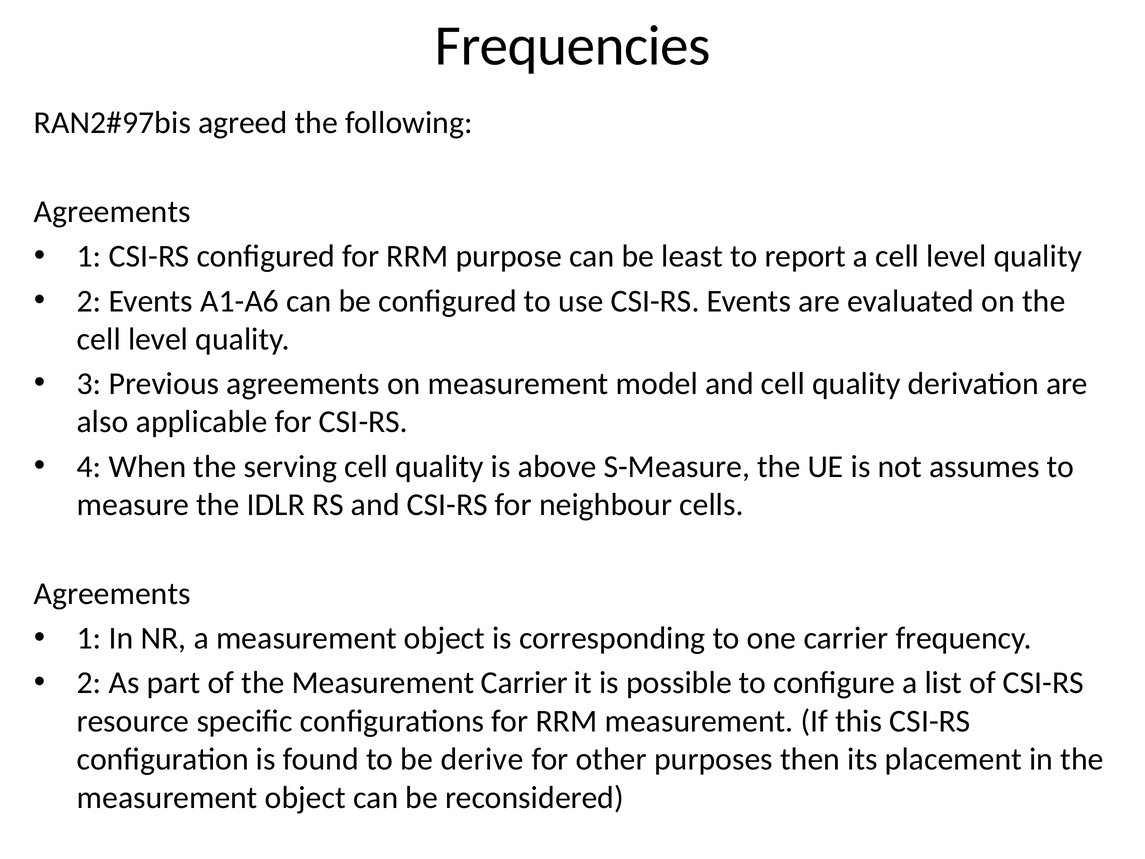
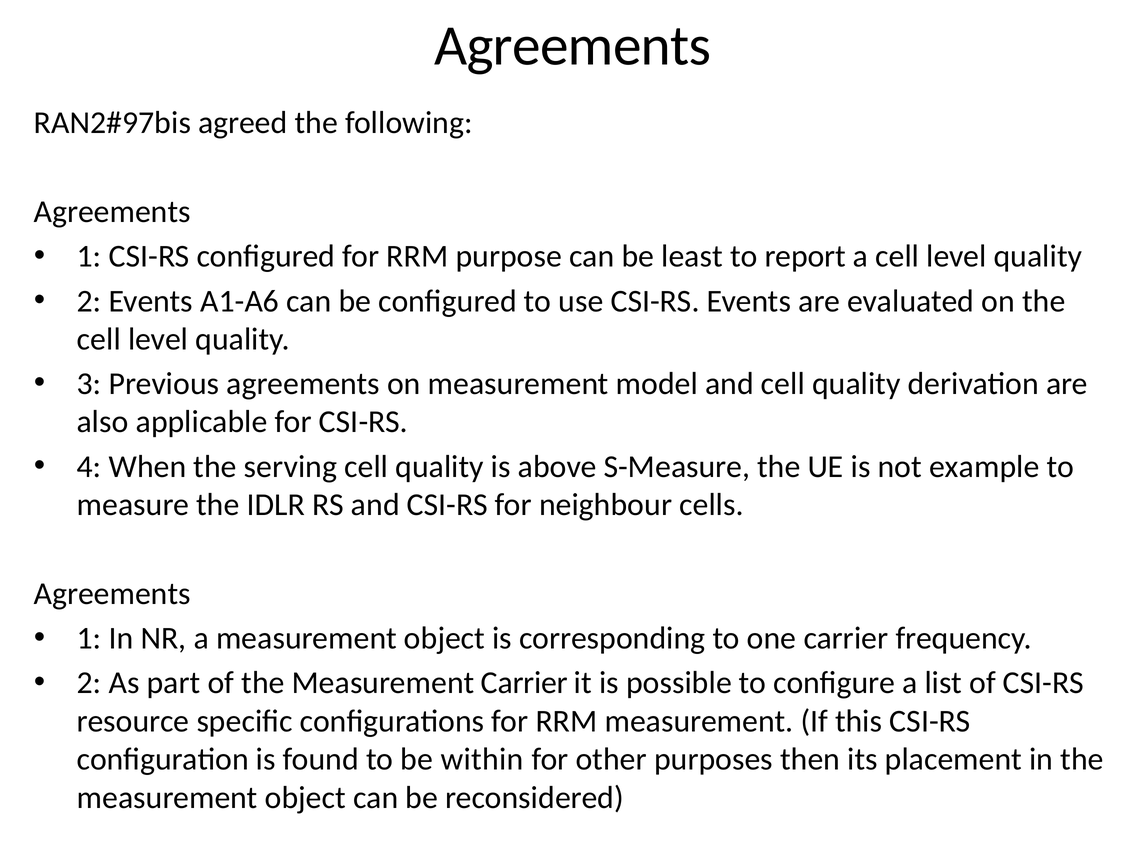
Frequencies: Frequencies -> Agreements (573, 46)
assumes: assumes -> example (984, 466)
derive: derive -> within (482, 759)
